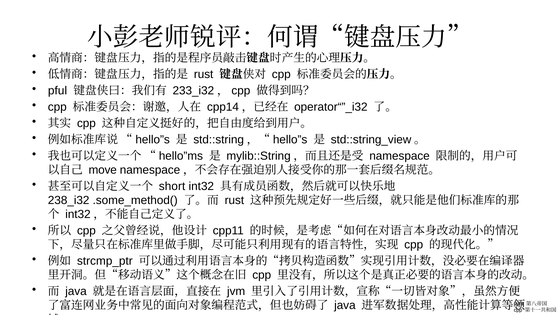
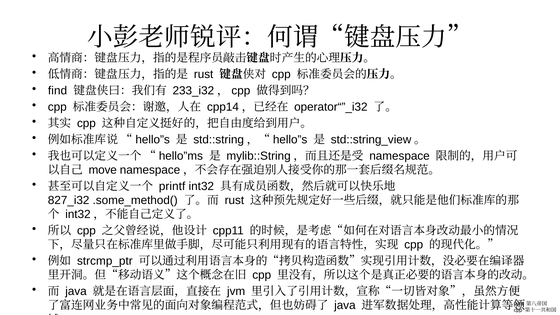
pful: pful -> find (58, 91)
short: short -> printf (172, 186)
238_i32: 238_i32 -> 827_i32 (69, 200)
